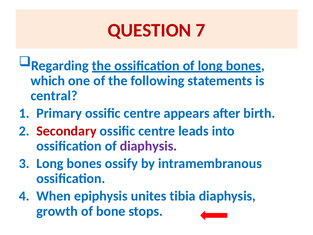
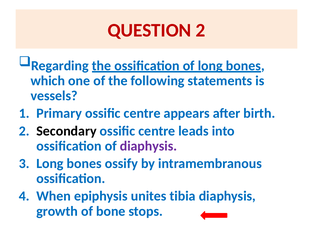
QUESTION 7: 7 -> 2 (200, 30)
central: central -> vessels (54, 96)
Secondary colour: red -> black (66, 131)
